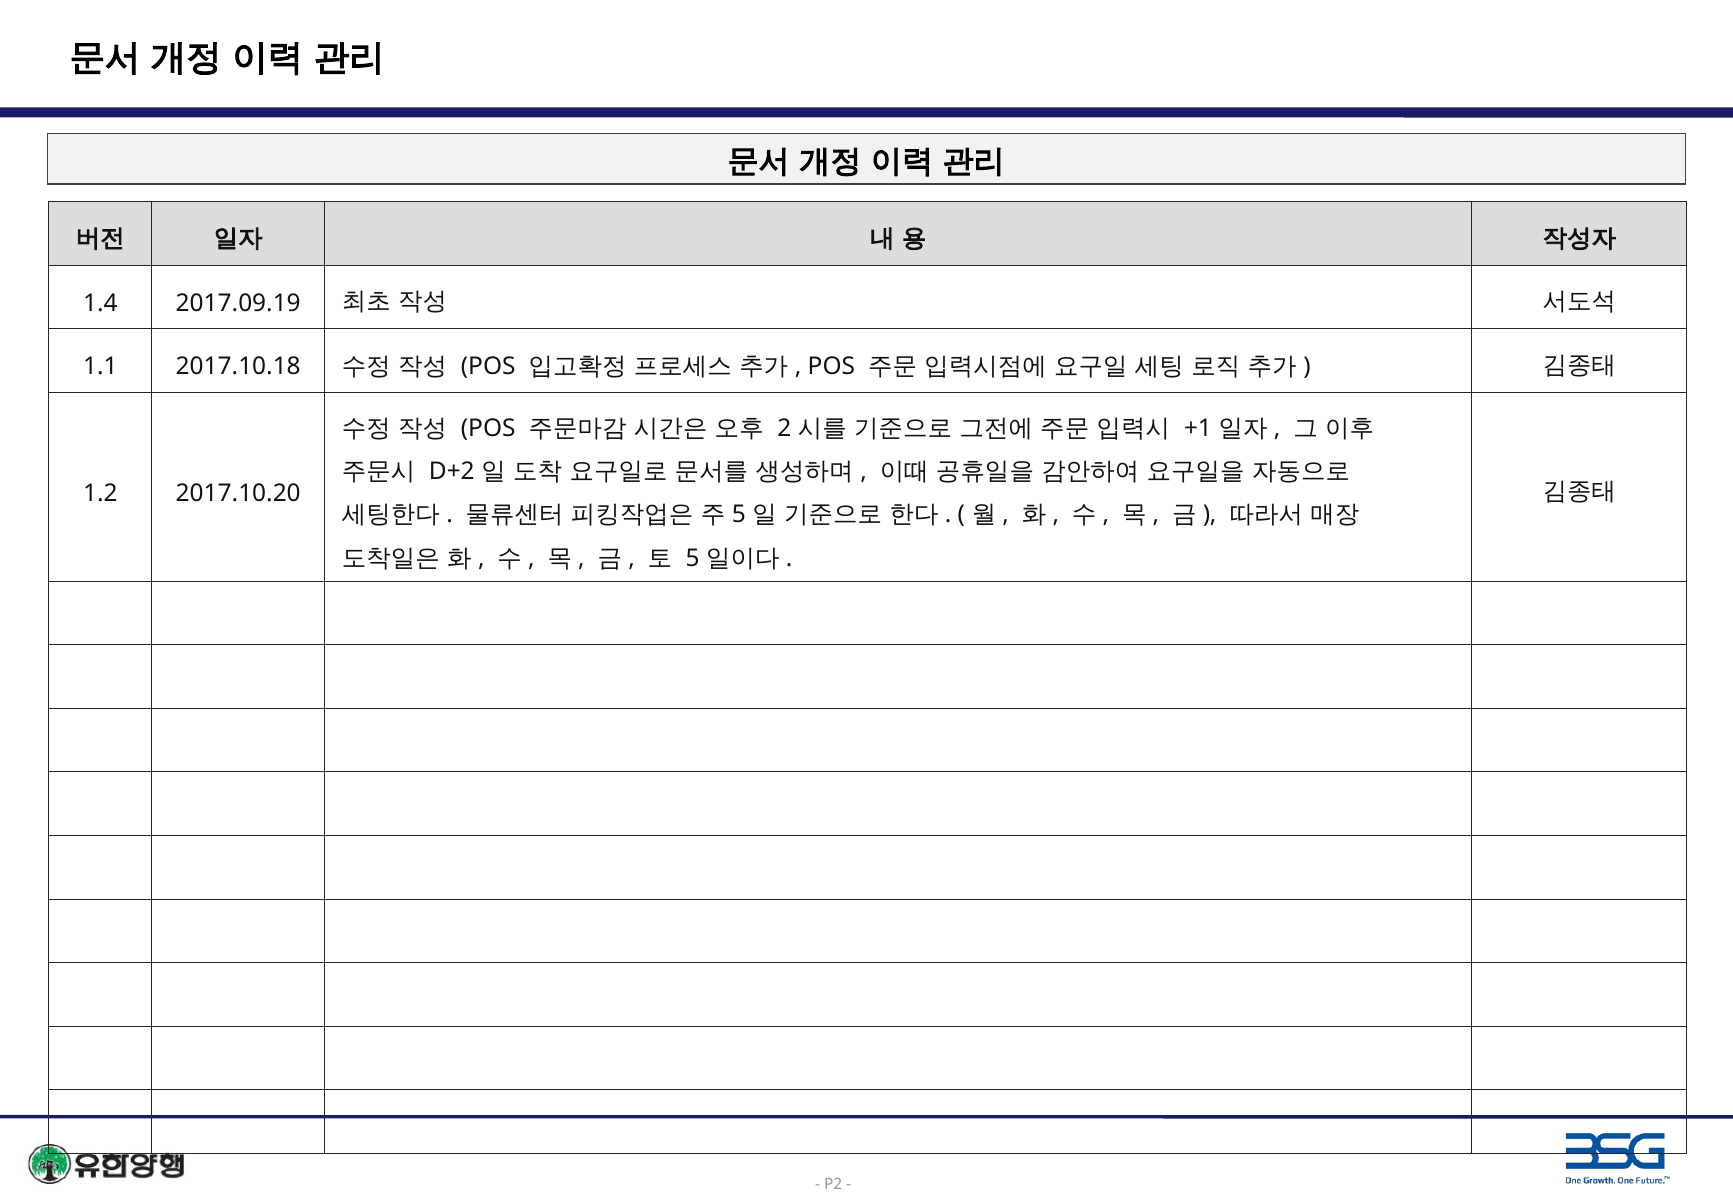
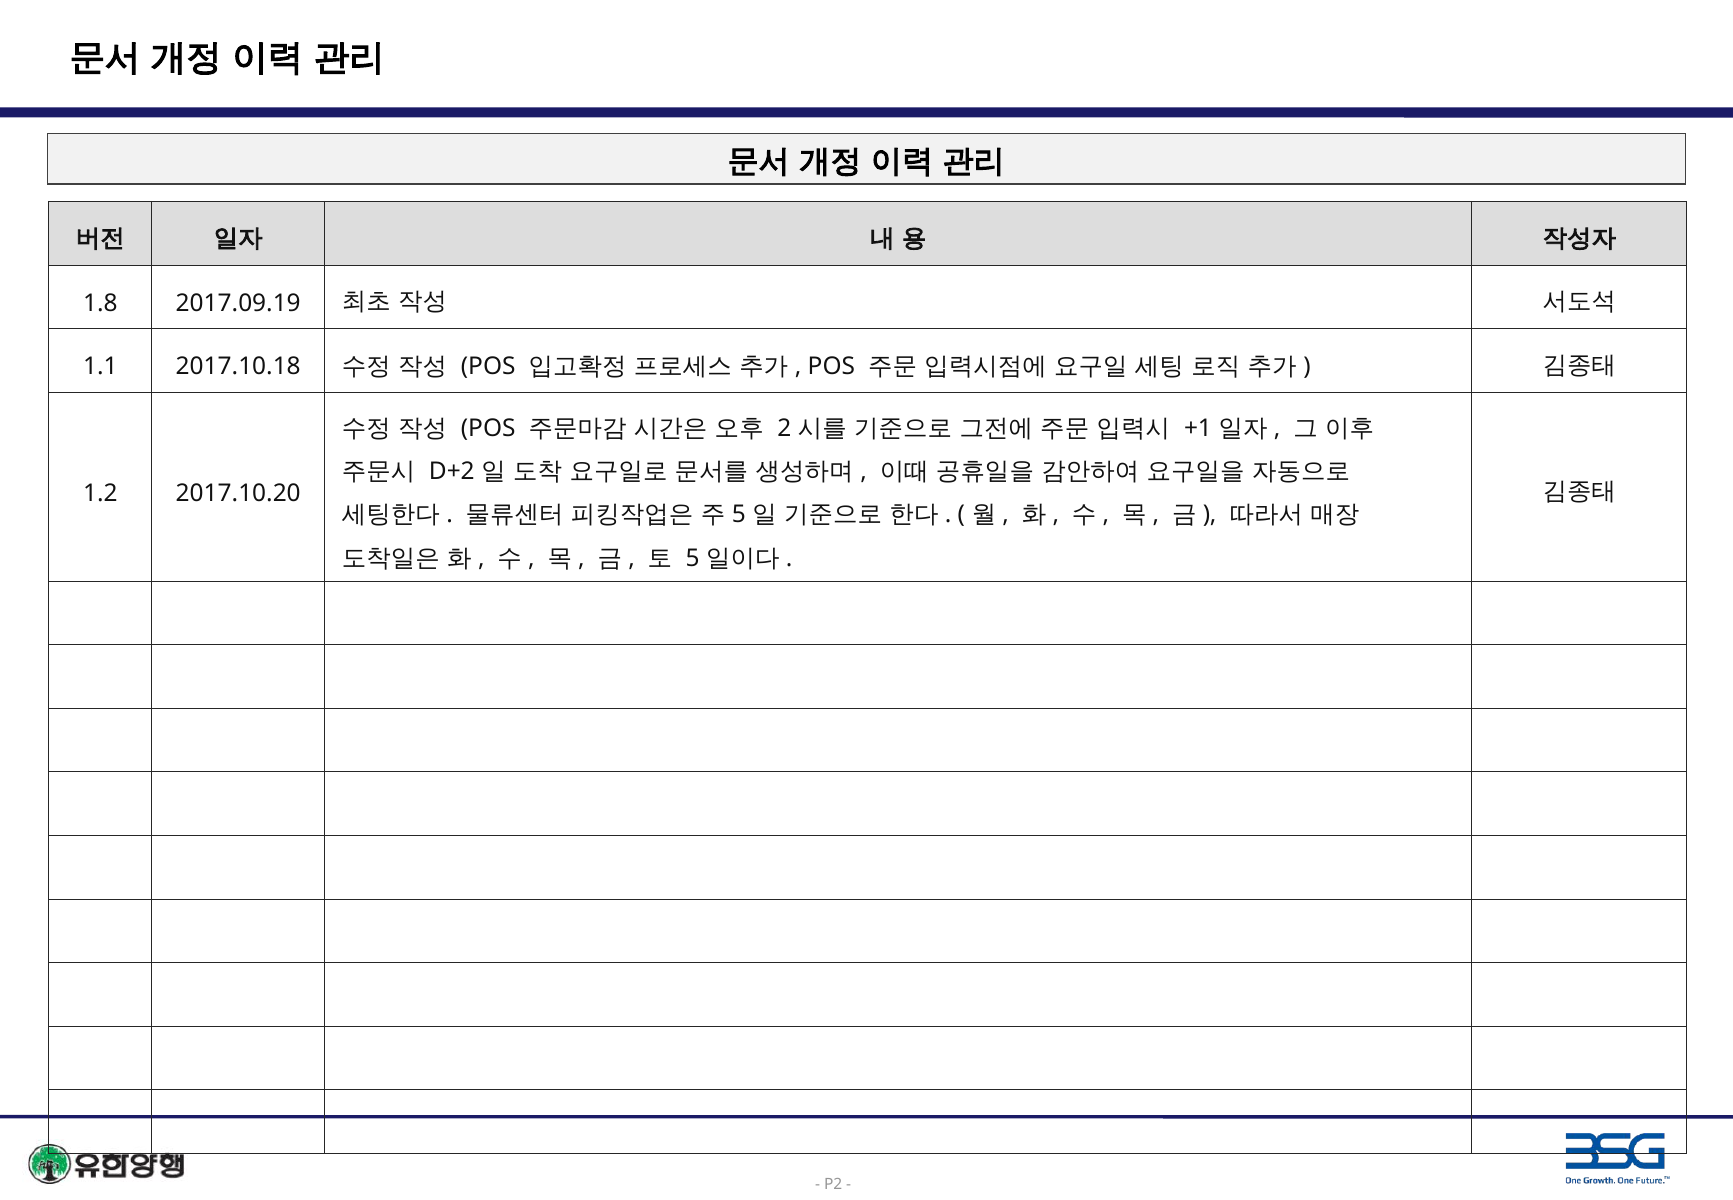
1.4: 1.4 -> 1.8 (100, 303)
